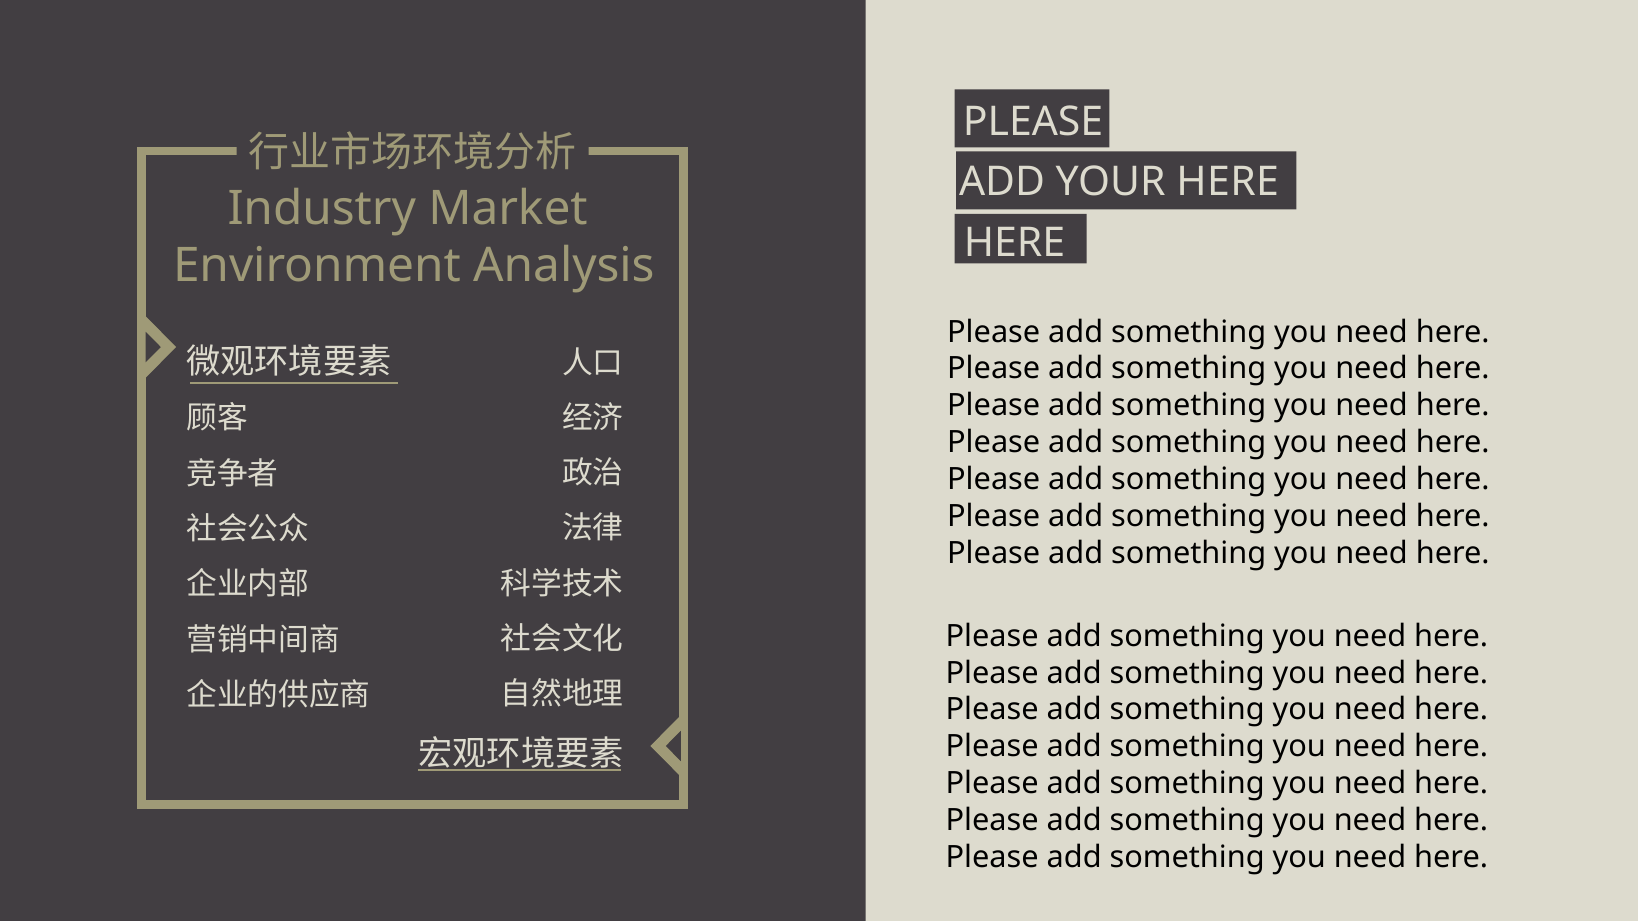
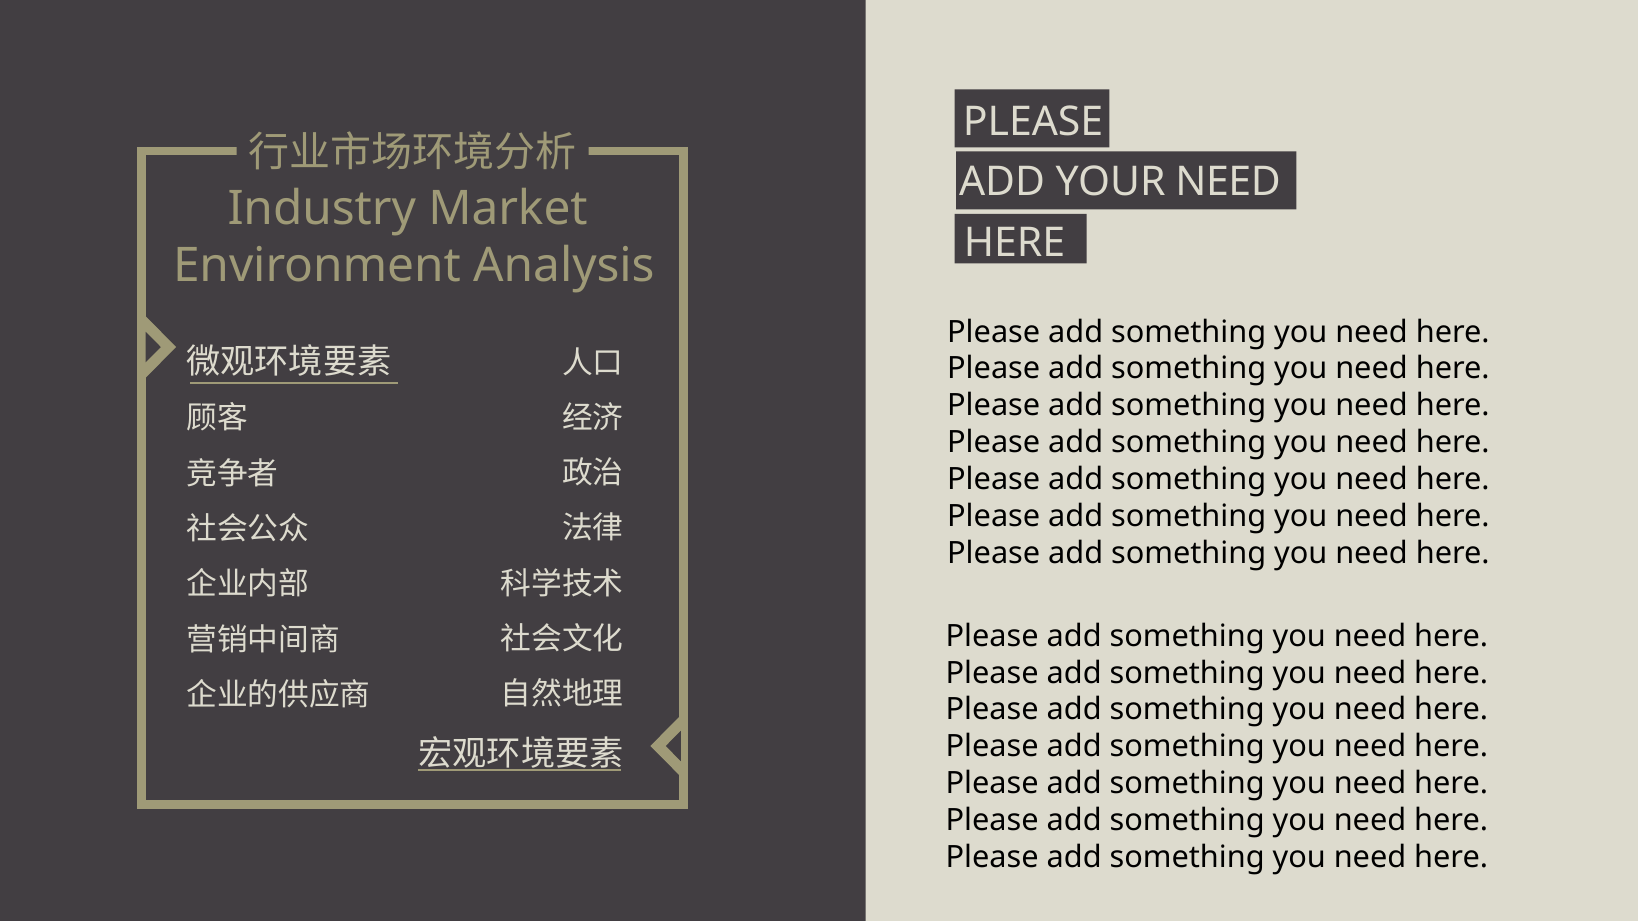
YOUR HERE: HERE -> NEED (1228, 182)
